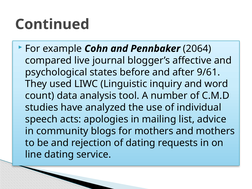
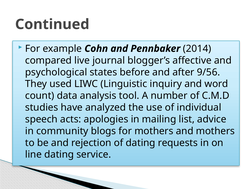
2064: 2064 -> 2014 (197, 49)
9/61: 9/61 -> 9/56 (208, 72)
